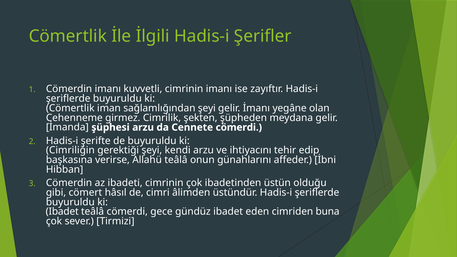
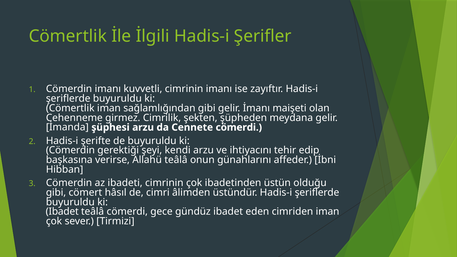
sağlamlığından şeyi: şeyi -> gibi (207, 108)
yegâne: yegâne -> maişeti (290, 108)
Cimriliğin: Cimriliğin -> Cömerdin (70, 150)
cimriden buna: buna -> iman (328, 212)
